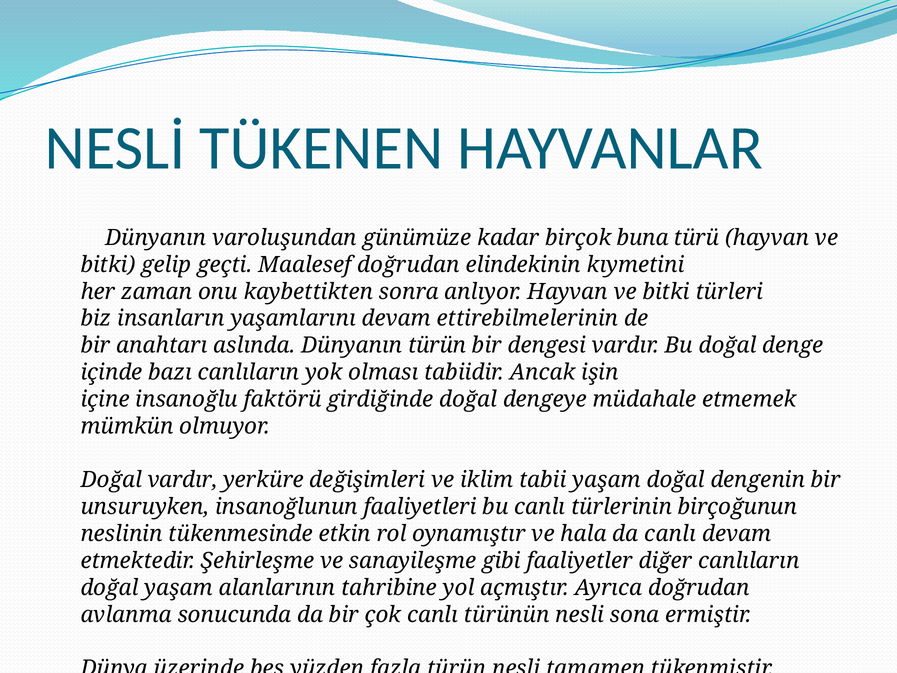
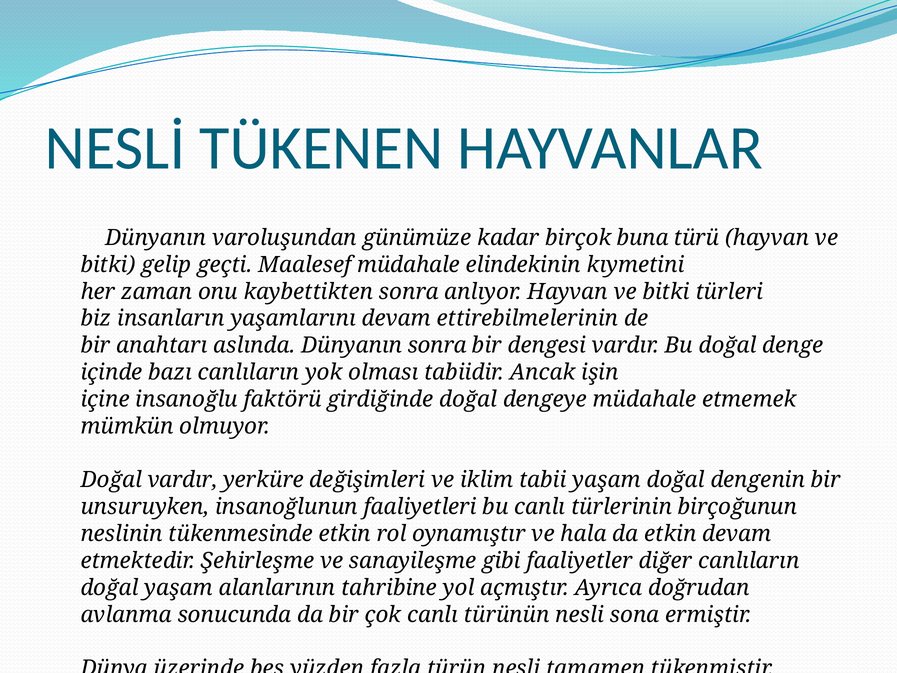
Maalesef doğrudan: doğrudan -> müdahale (409, 265)
Dünyanın türün: türün -> sonra (437, 345)
da canlı: canlı -> etkin (670, 534)
